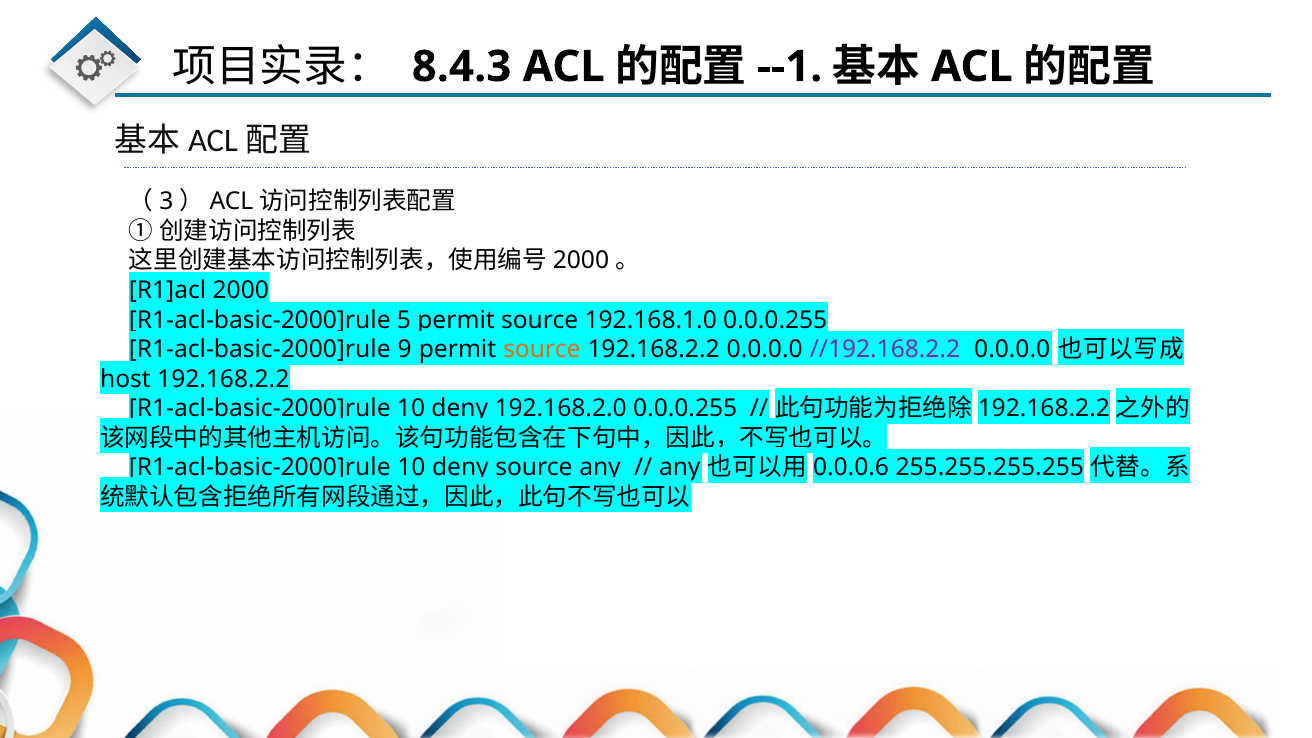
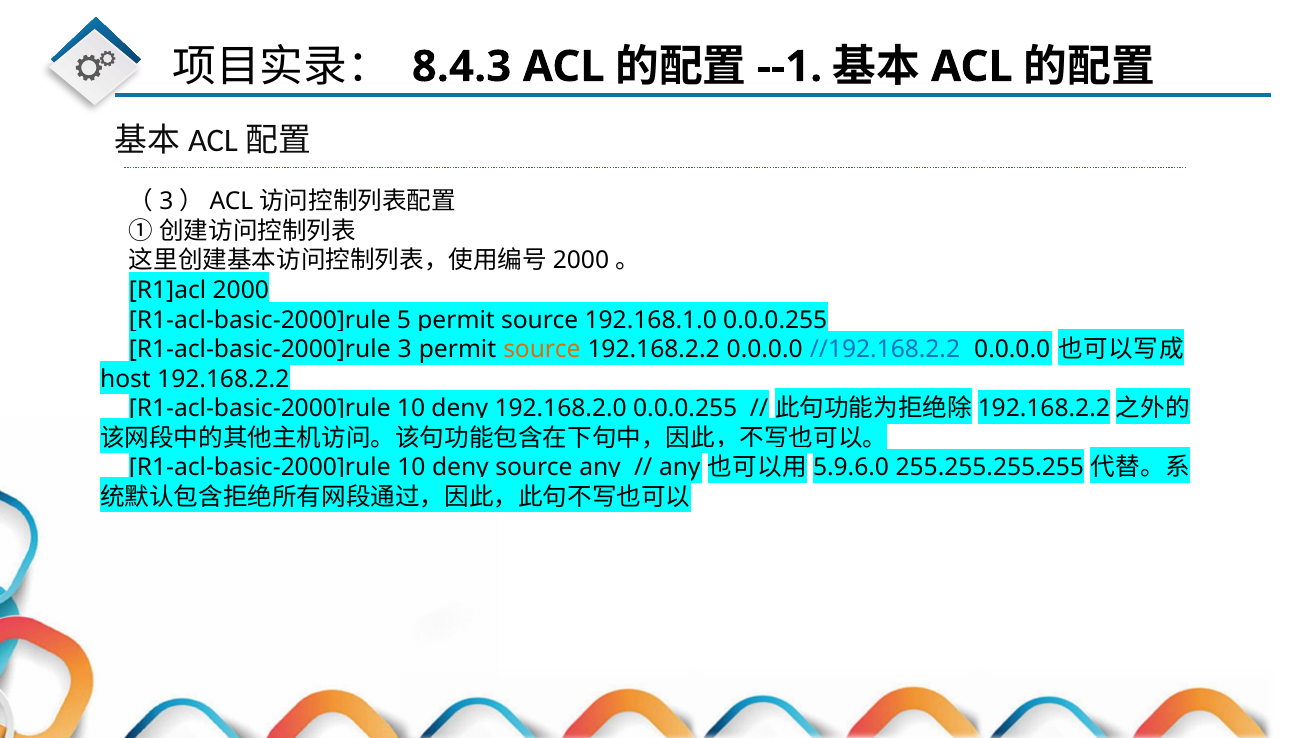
9: 9 -> 3 (405, 349)
//192.168.2.2 colour: purple -> blue (885, 349)
0.0.0.6: 0.0.0.6 -> 5.9.6.0 (851, 467)
